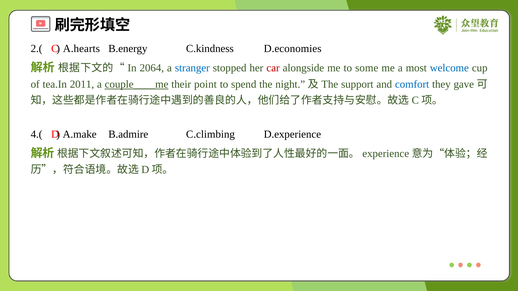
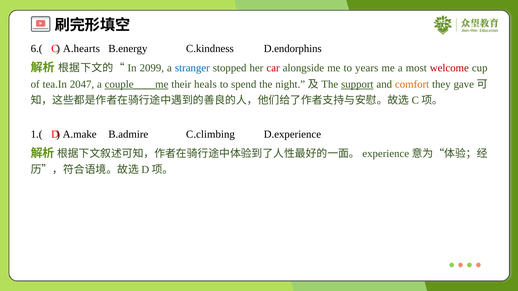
2.(: 2.( -> 6.( (37, 49)
D.economies: D.economies -> D.endorphins (293, 49)
2064: 2064 -> 2099 (152, 68)
some: some -> years (367, 68)
welcome colour: blue -> red (449, 68)
2011: 2011 -> 2047 (82, 84)
point: point -> heals (205, 84)
support underline: none -> present (357, 84)
comfort colour: blue -> orange (412, 84)
4.(: 4.( -> 1.( (37, 134)
